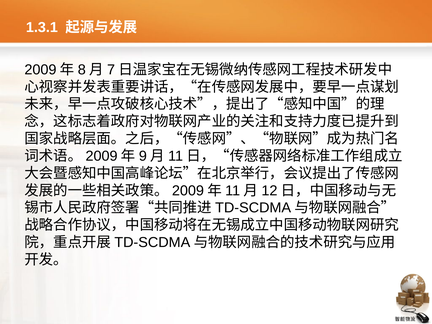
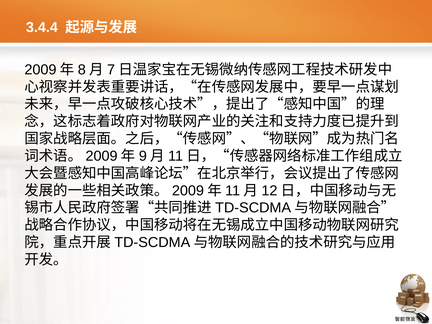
1.3.1: 1.3.1 -> 3.4.4 (42, 27)
